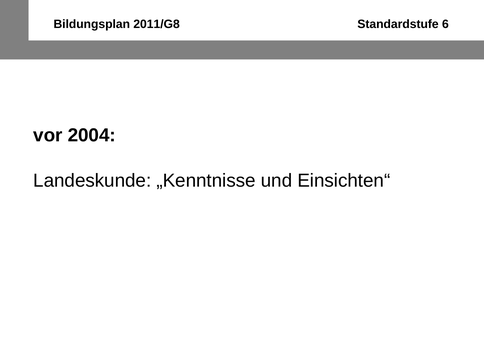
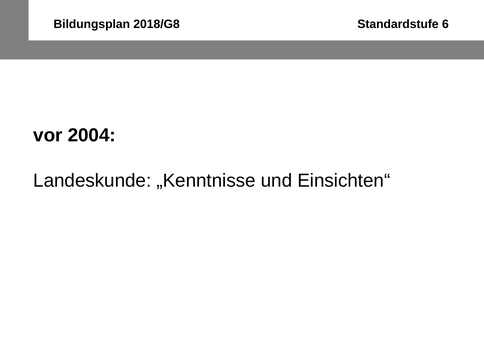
2011/G8: 2011/G8 -> 2018/G8 (157, 24)
